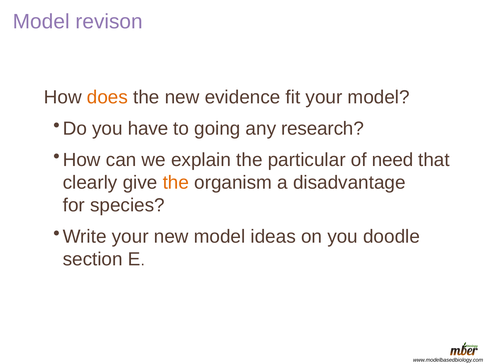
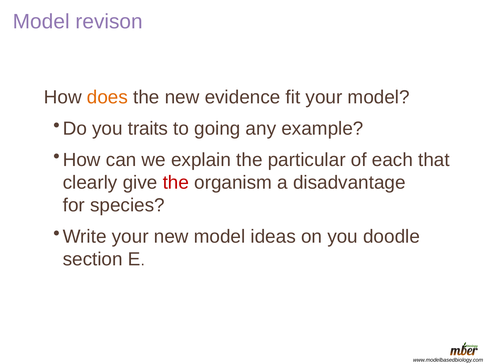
have: have -> traits (148, 128)
research: research -> example (322, 128)
need: need -> each (392, 160)
the colour: orange -> red (176, 182)
